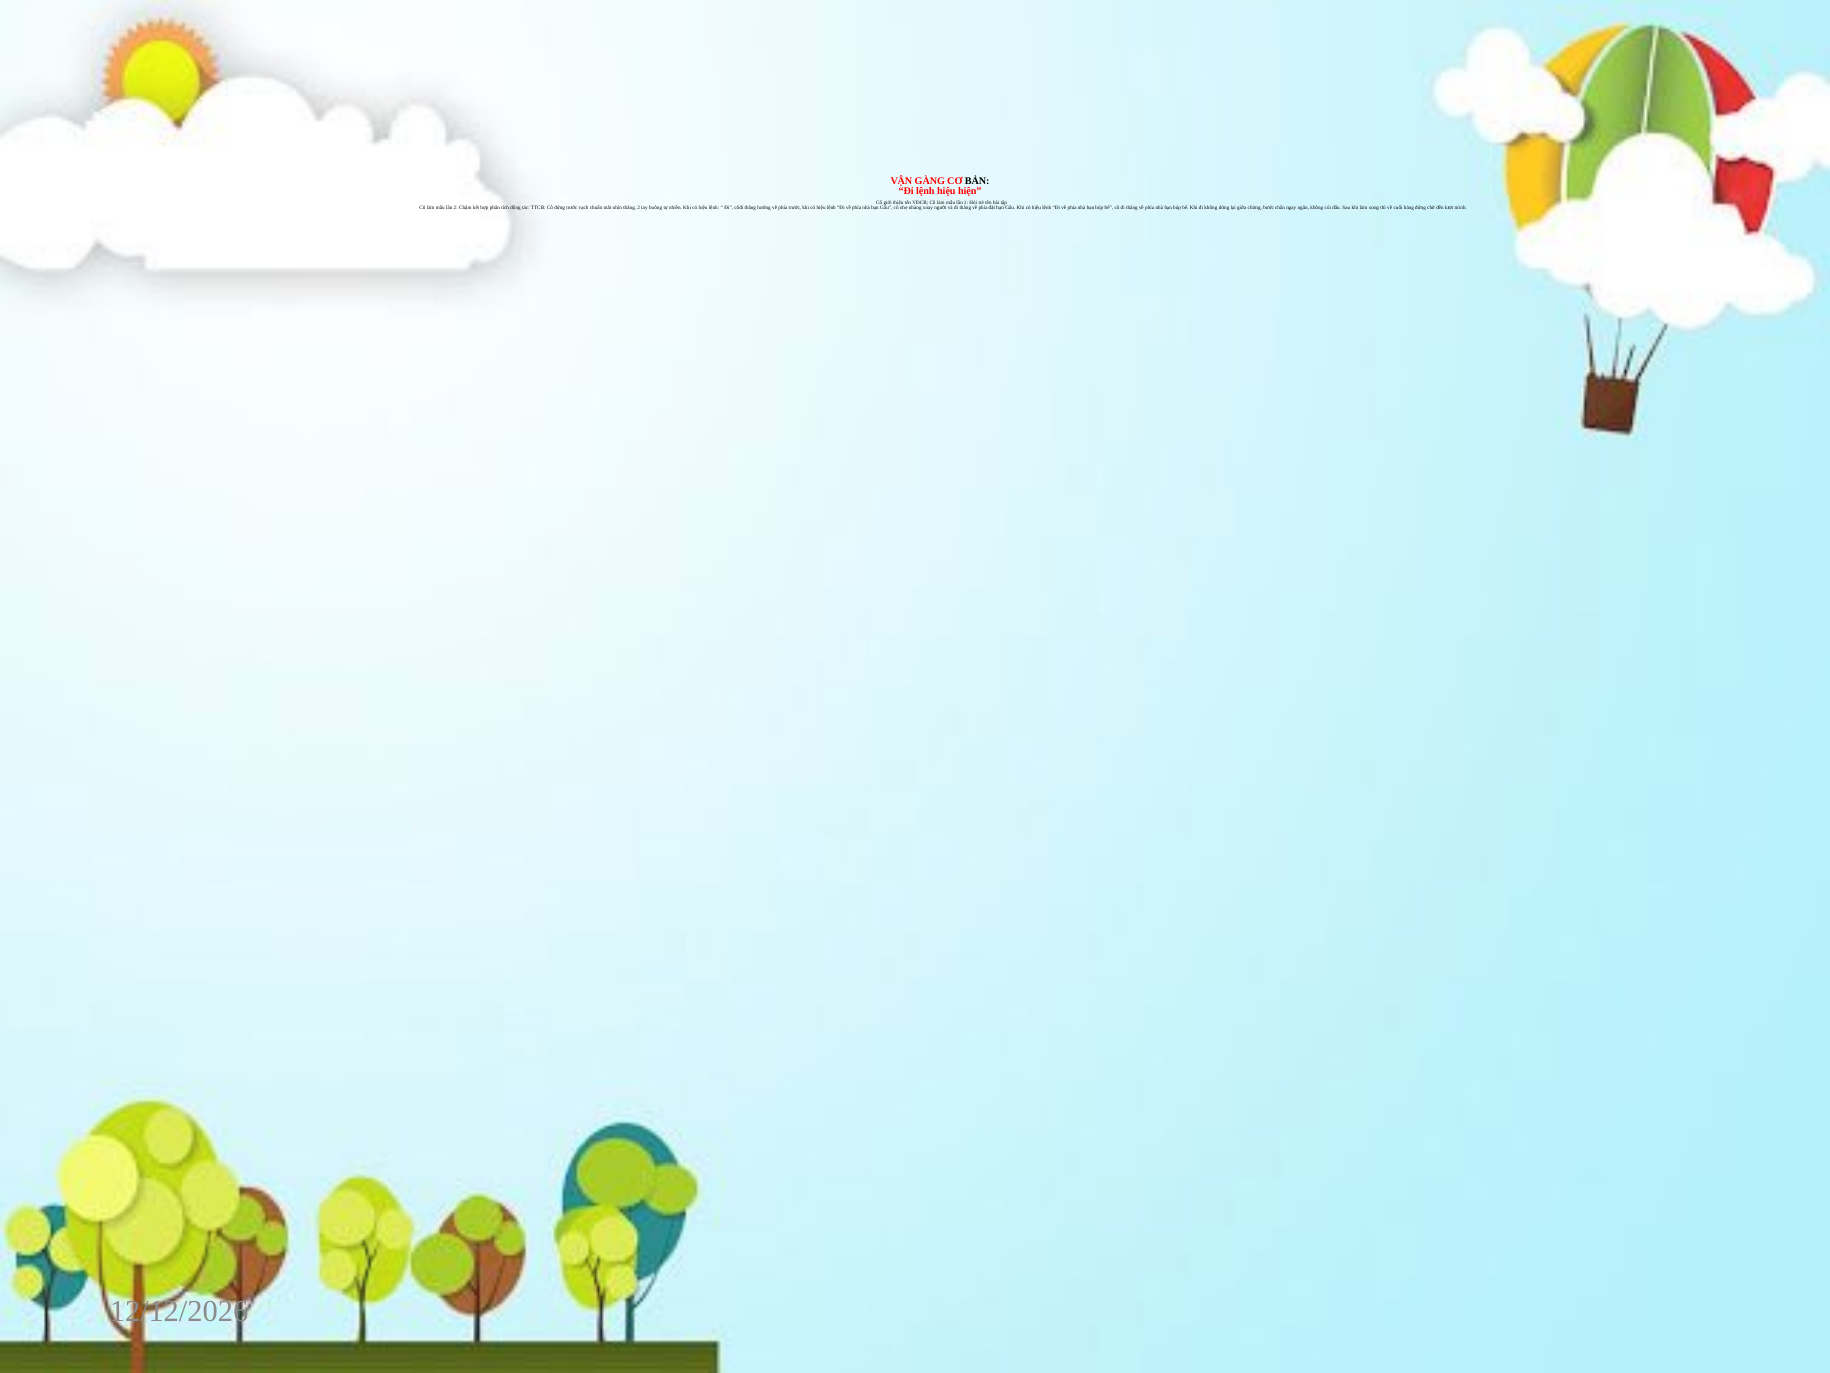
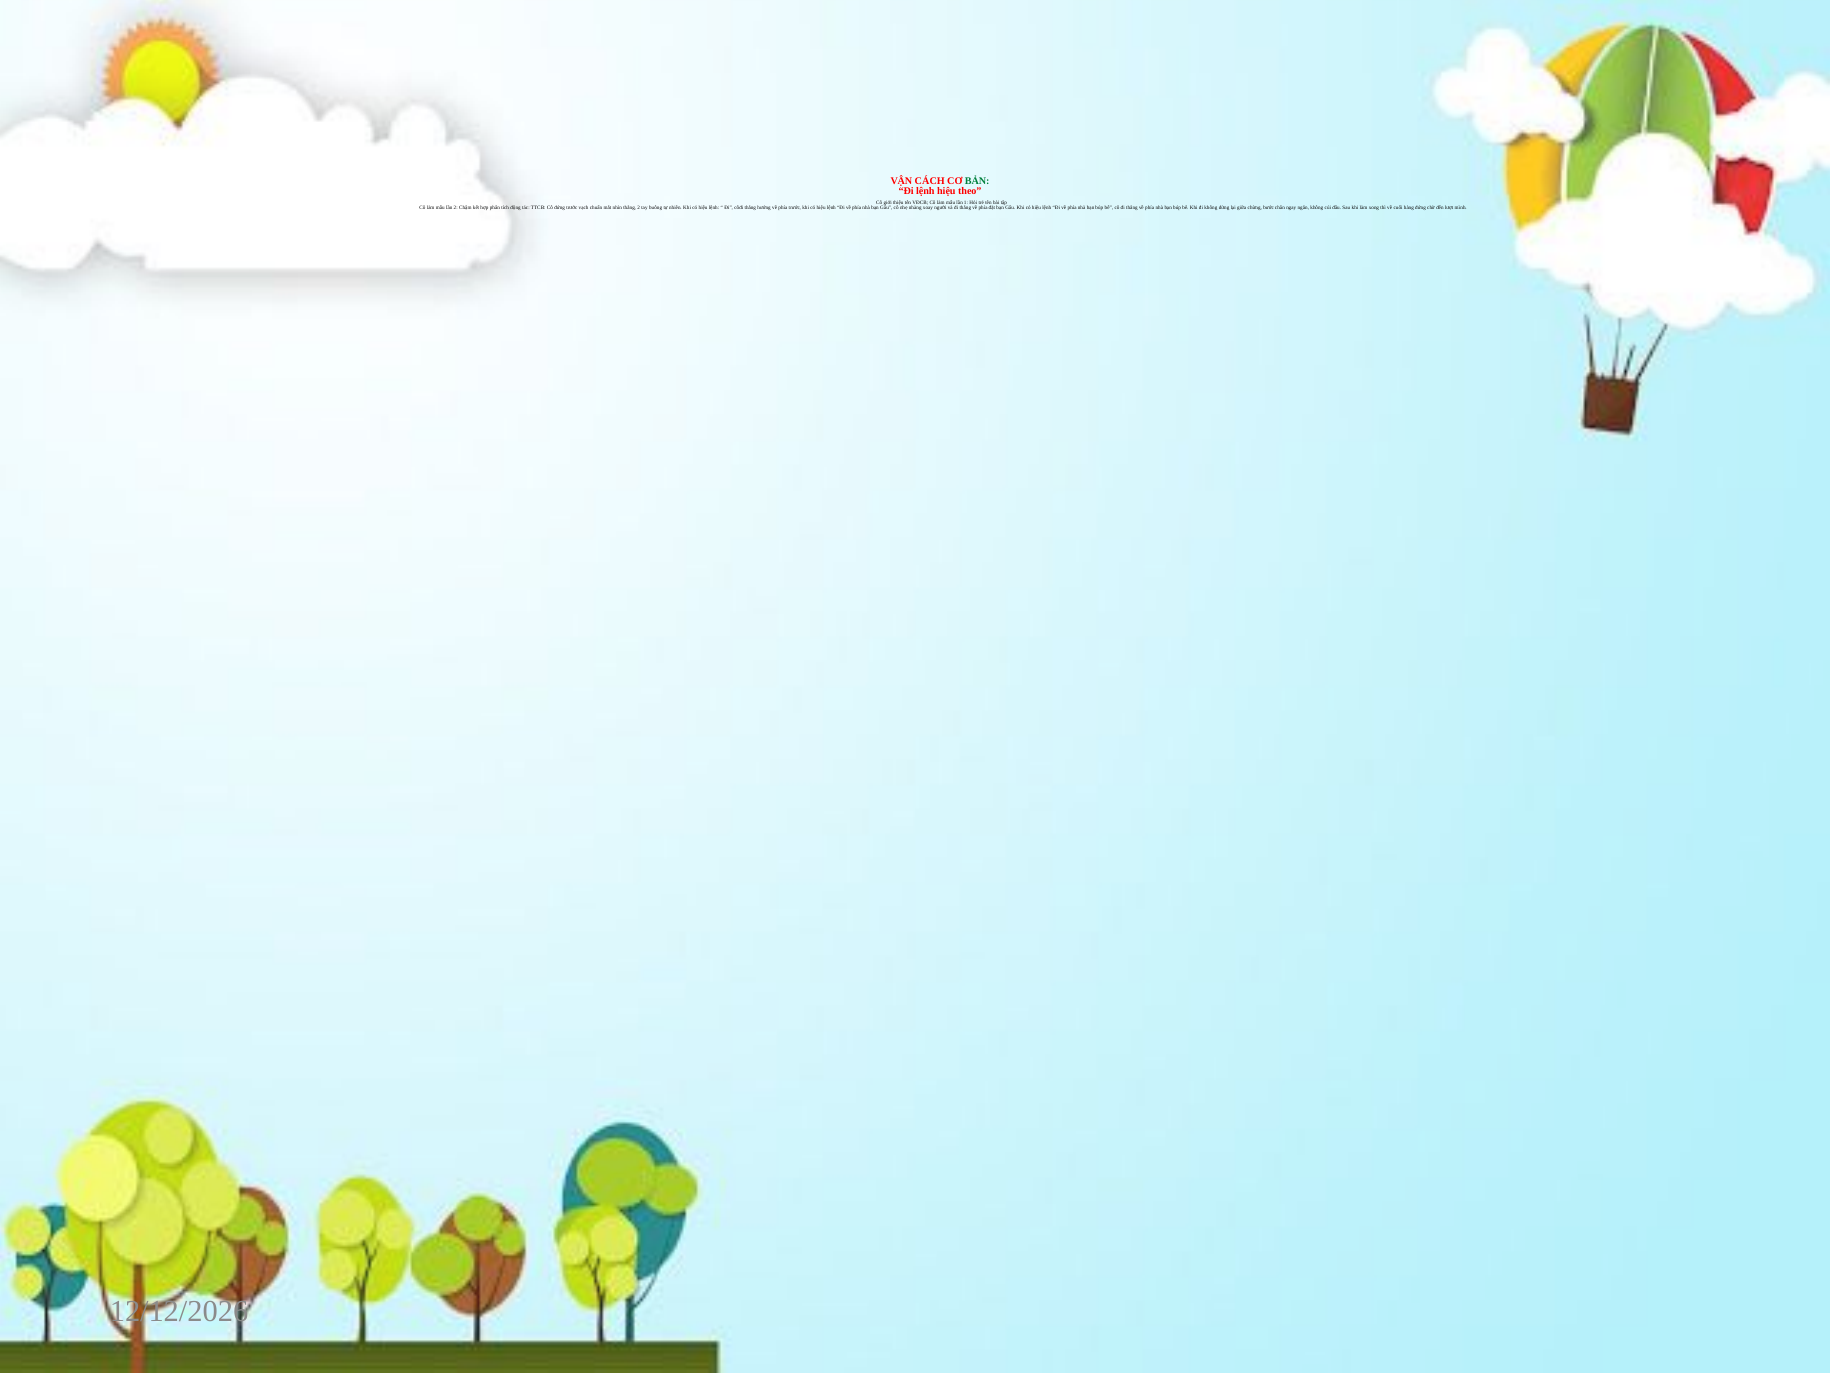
GÀNG: GÀNG -> CÁCH (930, 181)
BẢN colour: black -> green (977, 181)
hiện: hiện -> theo (970, 191)
